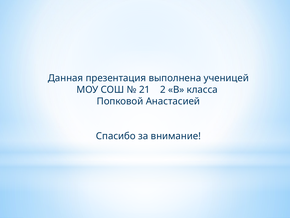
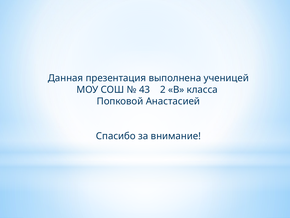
21: 21 -> 43 (145, 89)
